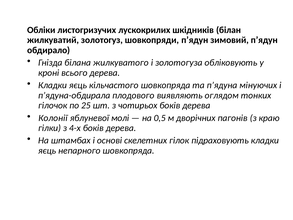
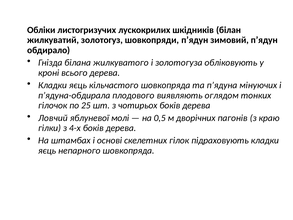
Колонії: Колонії -> Ловчий (53, 118)
